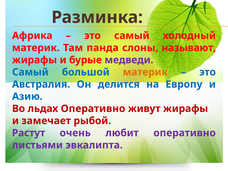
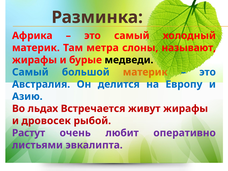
панда: панда -> метра (103, 48)
медведи colour: purple -> black (129, 60)
льдах Оперативно: Оперативно -> Встречается (93, 109)
замечает: замечает -> дровосек (46, 121)
